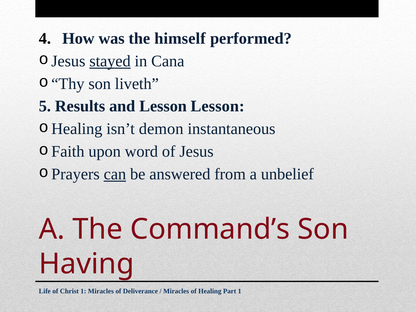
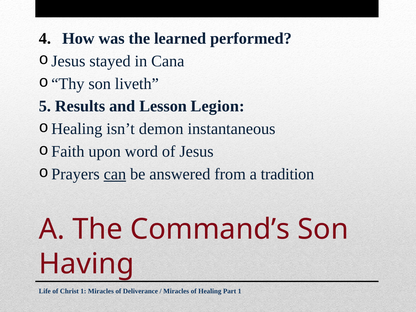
himself: himself -> learned (180, 38)
stayed underline: present -> none (110, 61)
Lesson Lesson: Lesson -> Legion (218, 106)
unbelief: unbelief -> tradition (287, 174)
